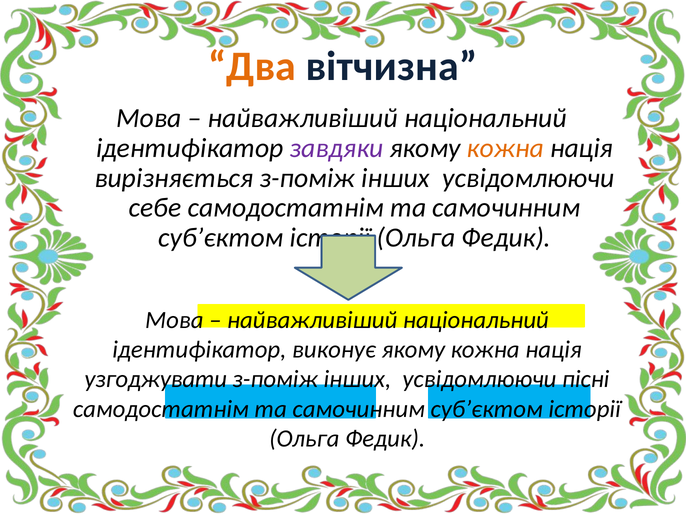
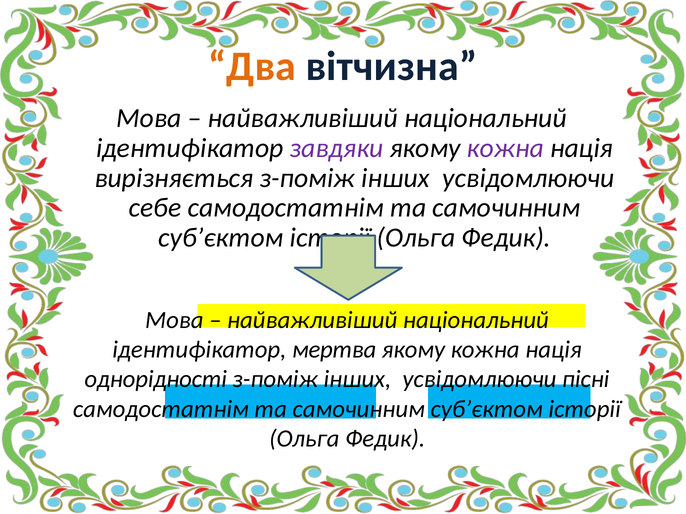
кожна colour: orange -> purple (505, 148)
виконує: виконує -> мертва (334, 350)
узгоджувати: узгоджувати -> однорідності (156, 380)
